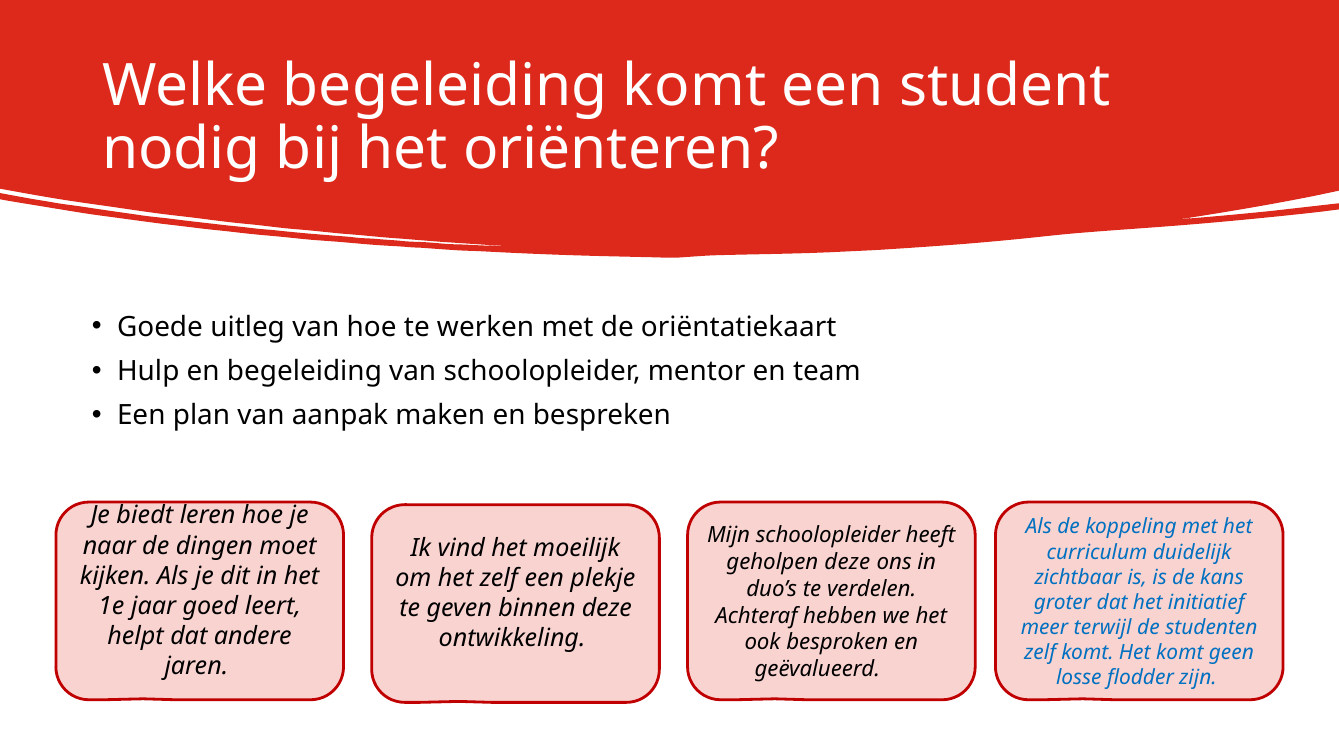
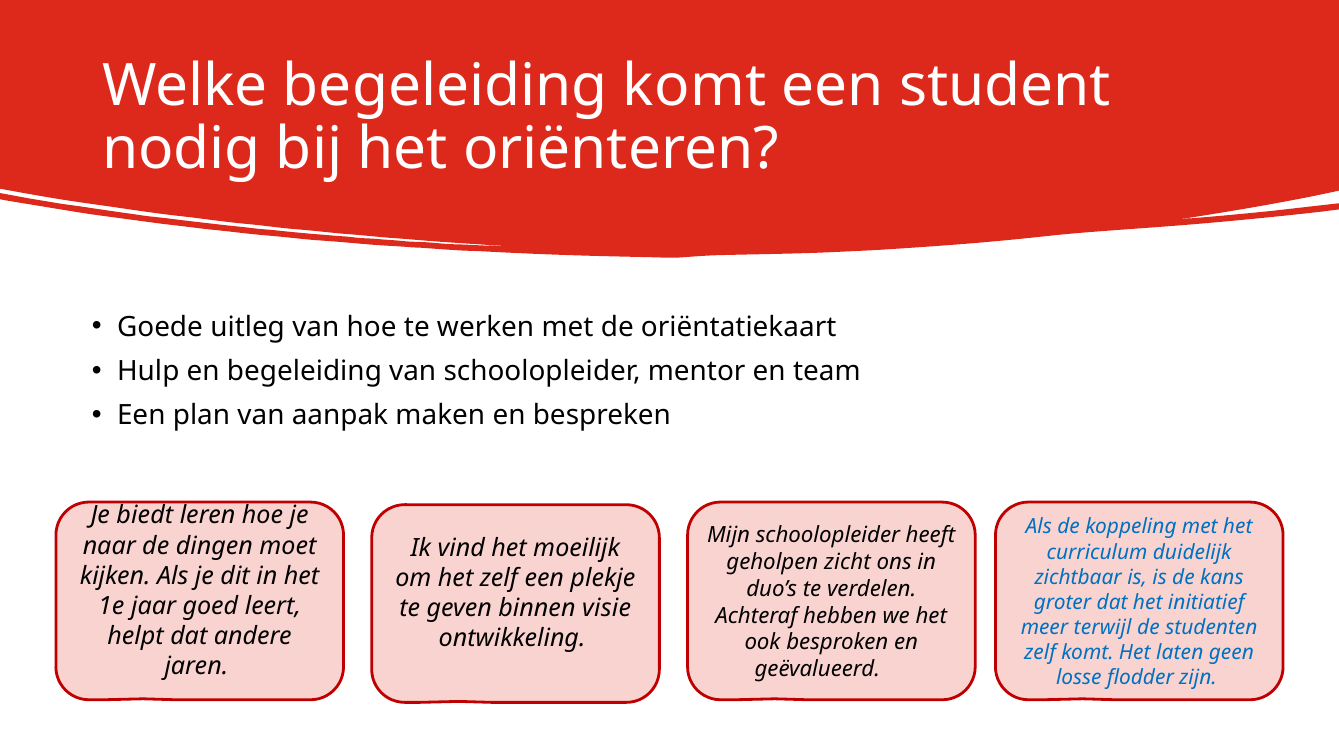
geholpen deze: deze -> zicht (847, 562)
binnen deze: deze -> visie (607, 609)
Het komt: komt -> laten (1180, 653)
